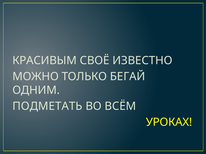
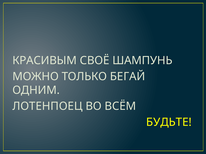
ИЗВЕСТНО: ИЗВЕСТНО -> ШАМПУНЬ (142, 61)
ПОДМЕТАТЬ: ПОДМЕТАТЬ -> ЛОТЕНПОЕЦ (47, 106)
УРОКАХ: УРОКАХ -> БУДЬТЕ (169, 122)
